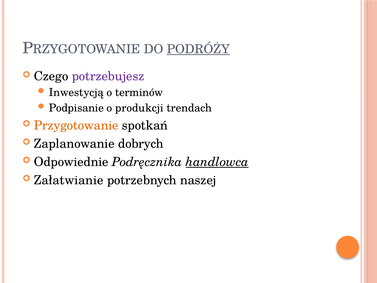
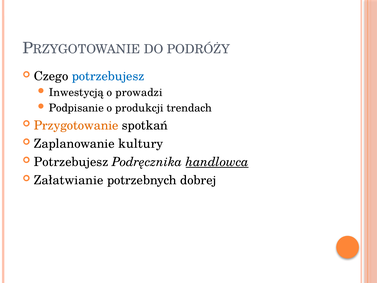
PODRÓŻY underline: present -> none (198, 49)
potrzebujesz colour: purple -> blue (108, 76)
terminów: terminów -> prowadzi (139, 92)
dobrych: dobrych -> kultury (141, 143)
Odpowiednie: Odpowiednie -> Potrzebujesz (71, 162)
naszej: naszej -> dobrej (198, 180)
